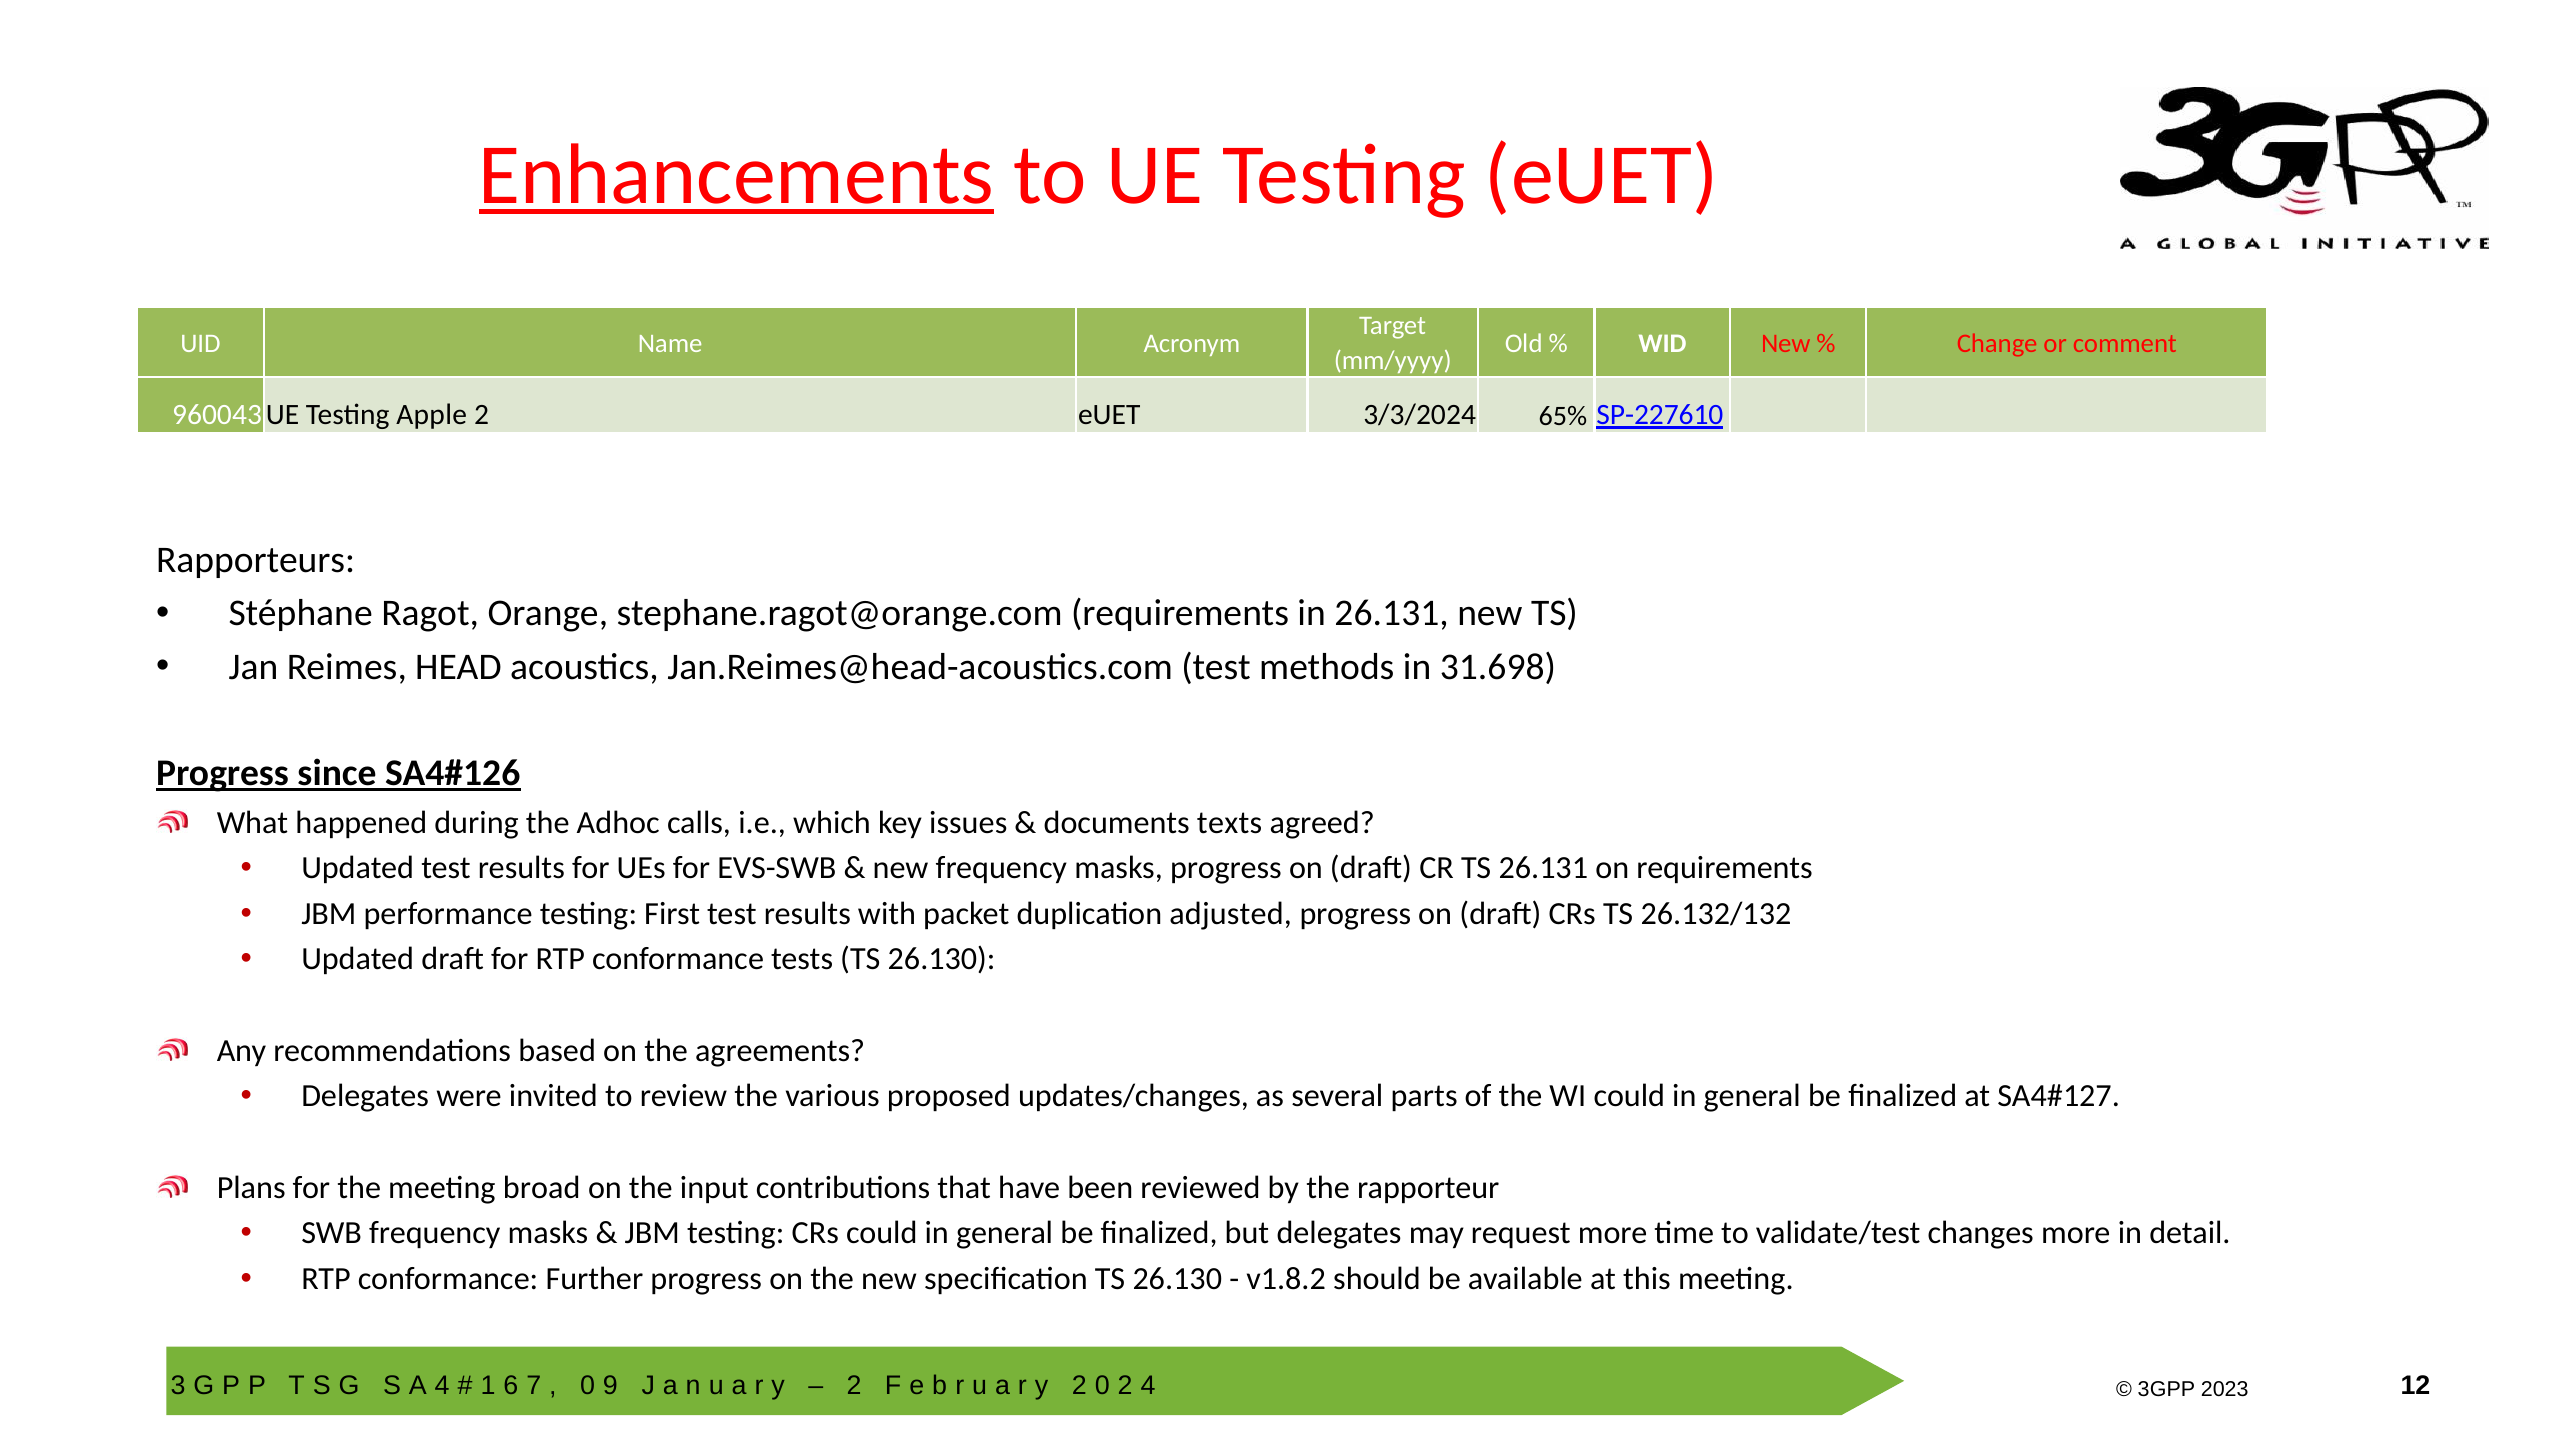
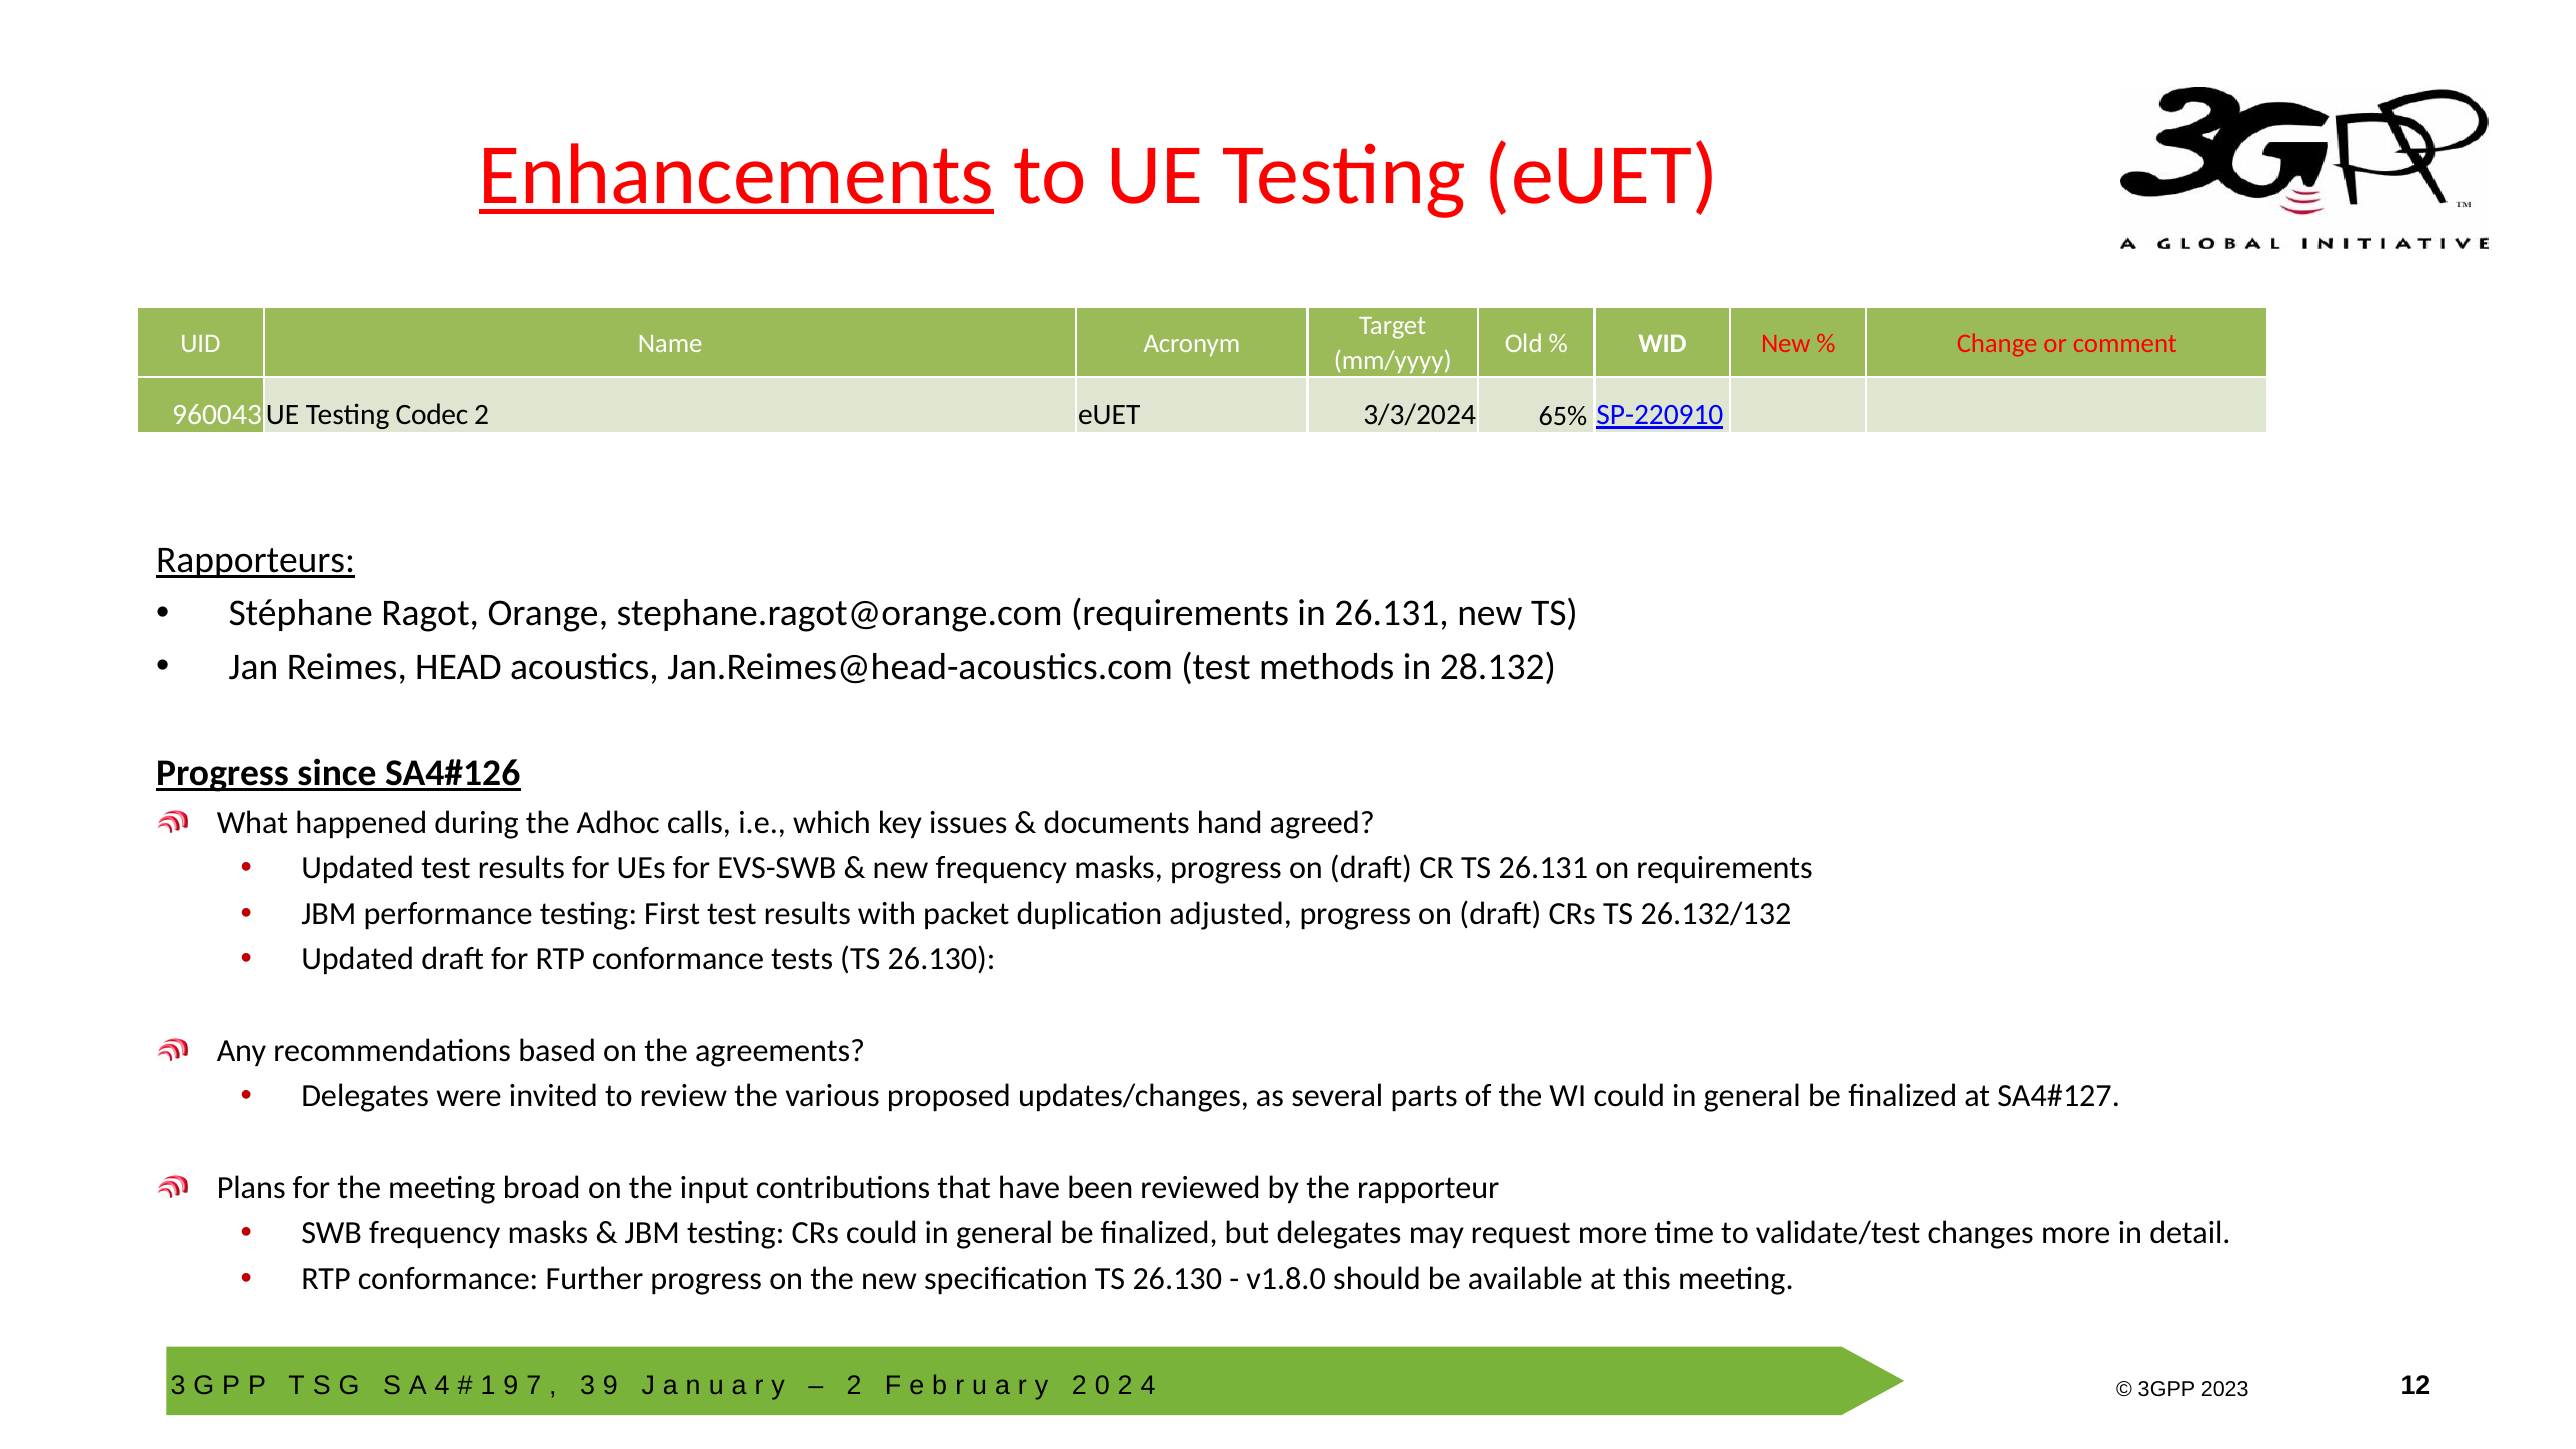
Apple: Apple -> Codec (432, 415)
SP-227610: SP-227610 -> SP-220910 (1660, 415)
Rapporteurs underline: none -> present (256, 560)
31.698: 31.698 -> 28.132 (1498, 667)
texts: texts -> hand (1230, 822)
v1.8.2: v1.8.2 -> v1.8.0 (1286, 1279)
6: 6 -> 9 (511, 1386)
0: 0 -> 3 (588, 1386)
